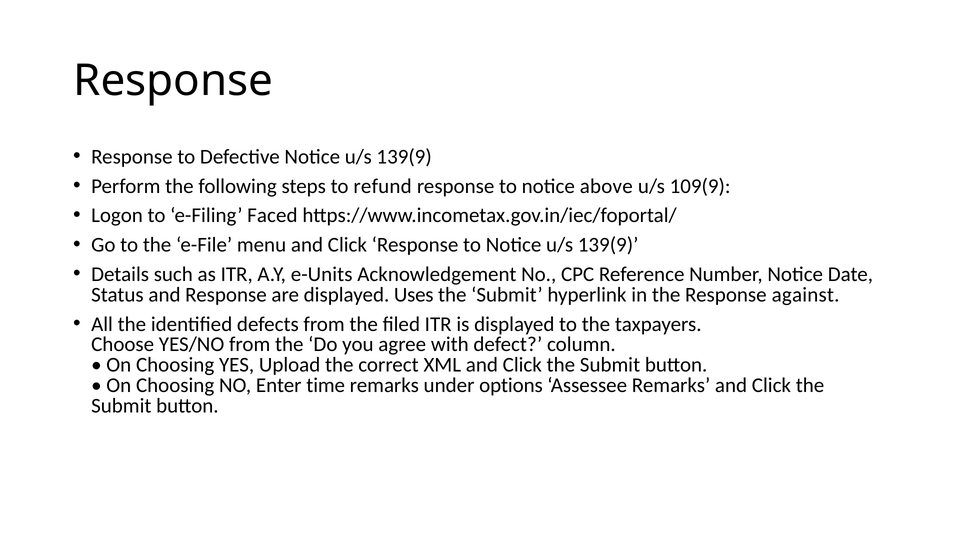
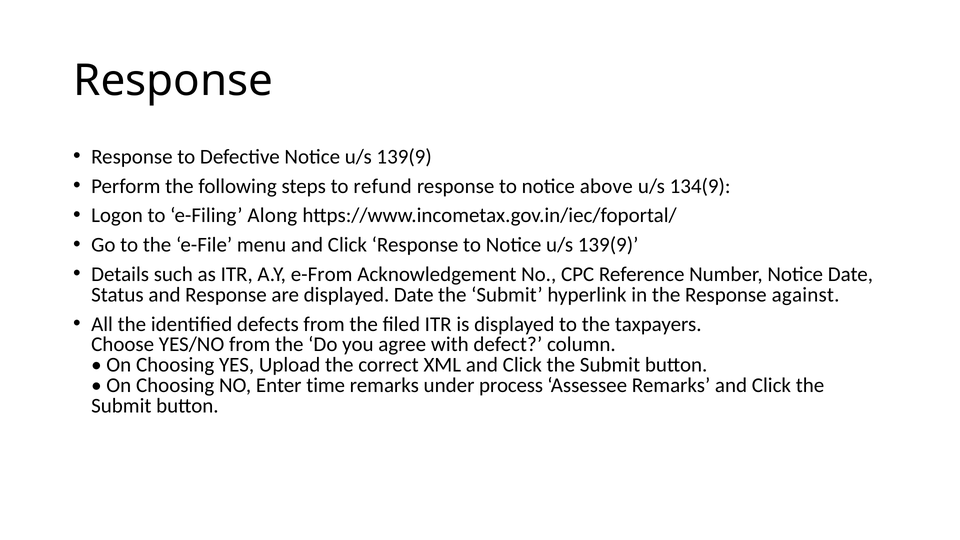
109(9: 109(9 -> 134(9 (700, 186)
Faced: Faced -> Along (272, 216)
e-Units: e-Units -> e-From (322, 274)
displayed Uses: Uses -> Date (414, 295)
options: options -> process (511, 385)
